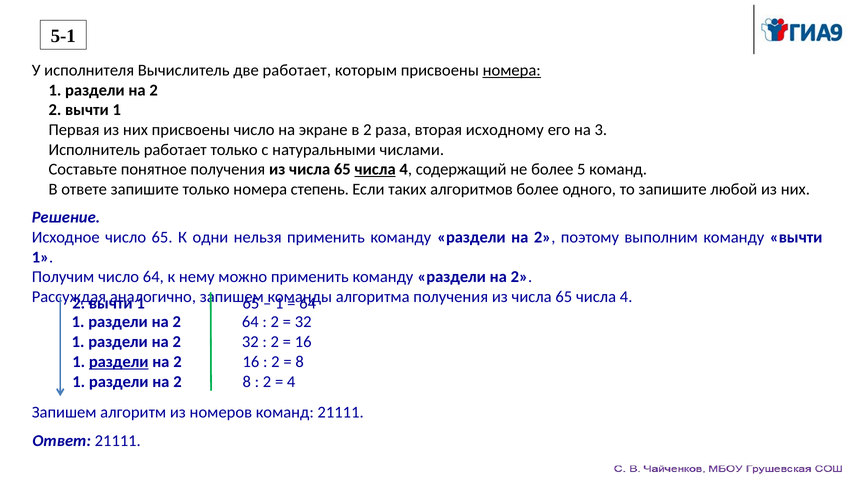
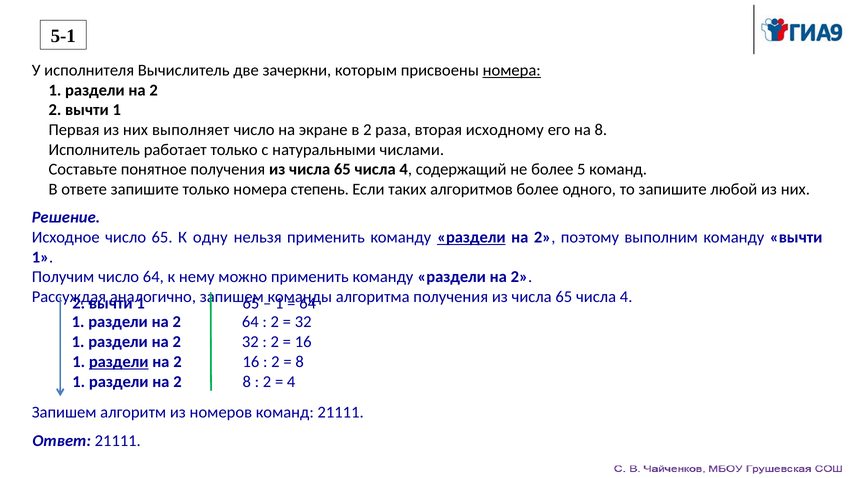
две работает: работает -> зачеркни (297, 70)
них присвоены: присвоены -> выполняет (191, 130)
на 3: 3 -> 8 (601, 130)
числа underline: present -> none (375, 170)
одни: одни -> одну (210, 238)
раздели underline: none -> present (471, 238)
